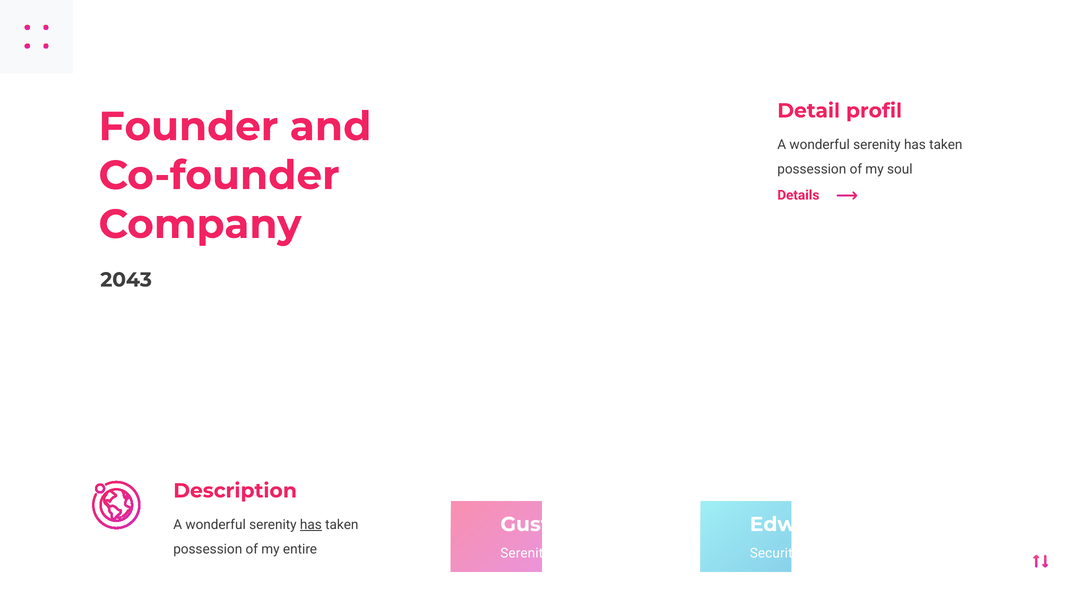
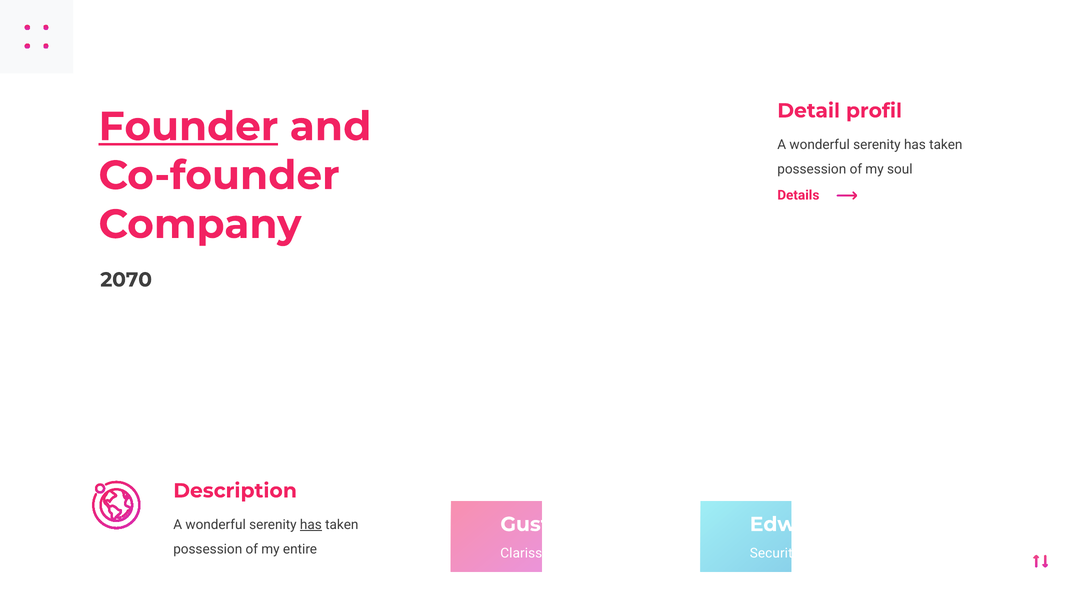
Founder underline: none -> present (188, 127)
2043: 2043 -> 2070 (126, 280)
Serenity: Serenity -> Clarissa (525, 553)
